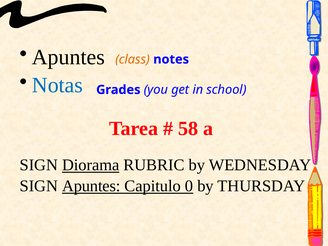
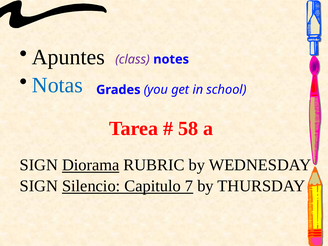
class colour: orange -> purple (133, 59)
SIGN Apuntes: Apuntes -> Silencio (91, 186)
0: 0 -> 7 (189, 186)
